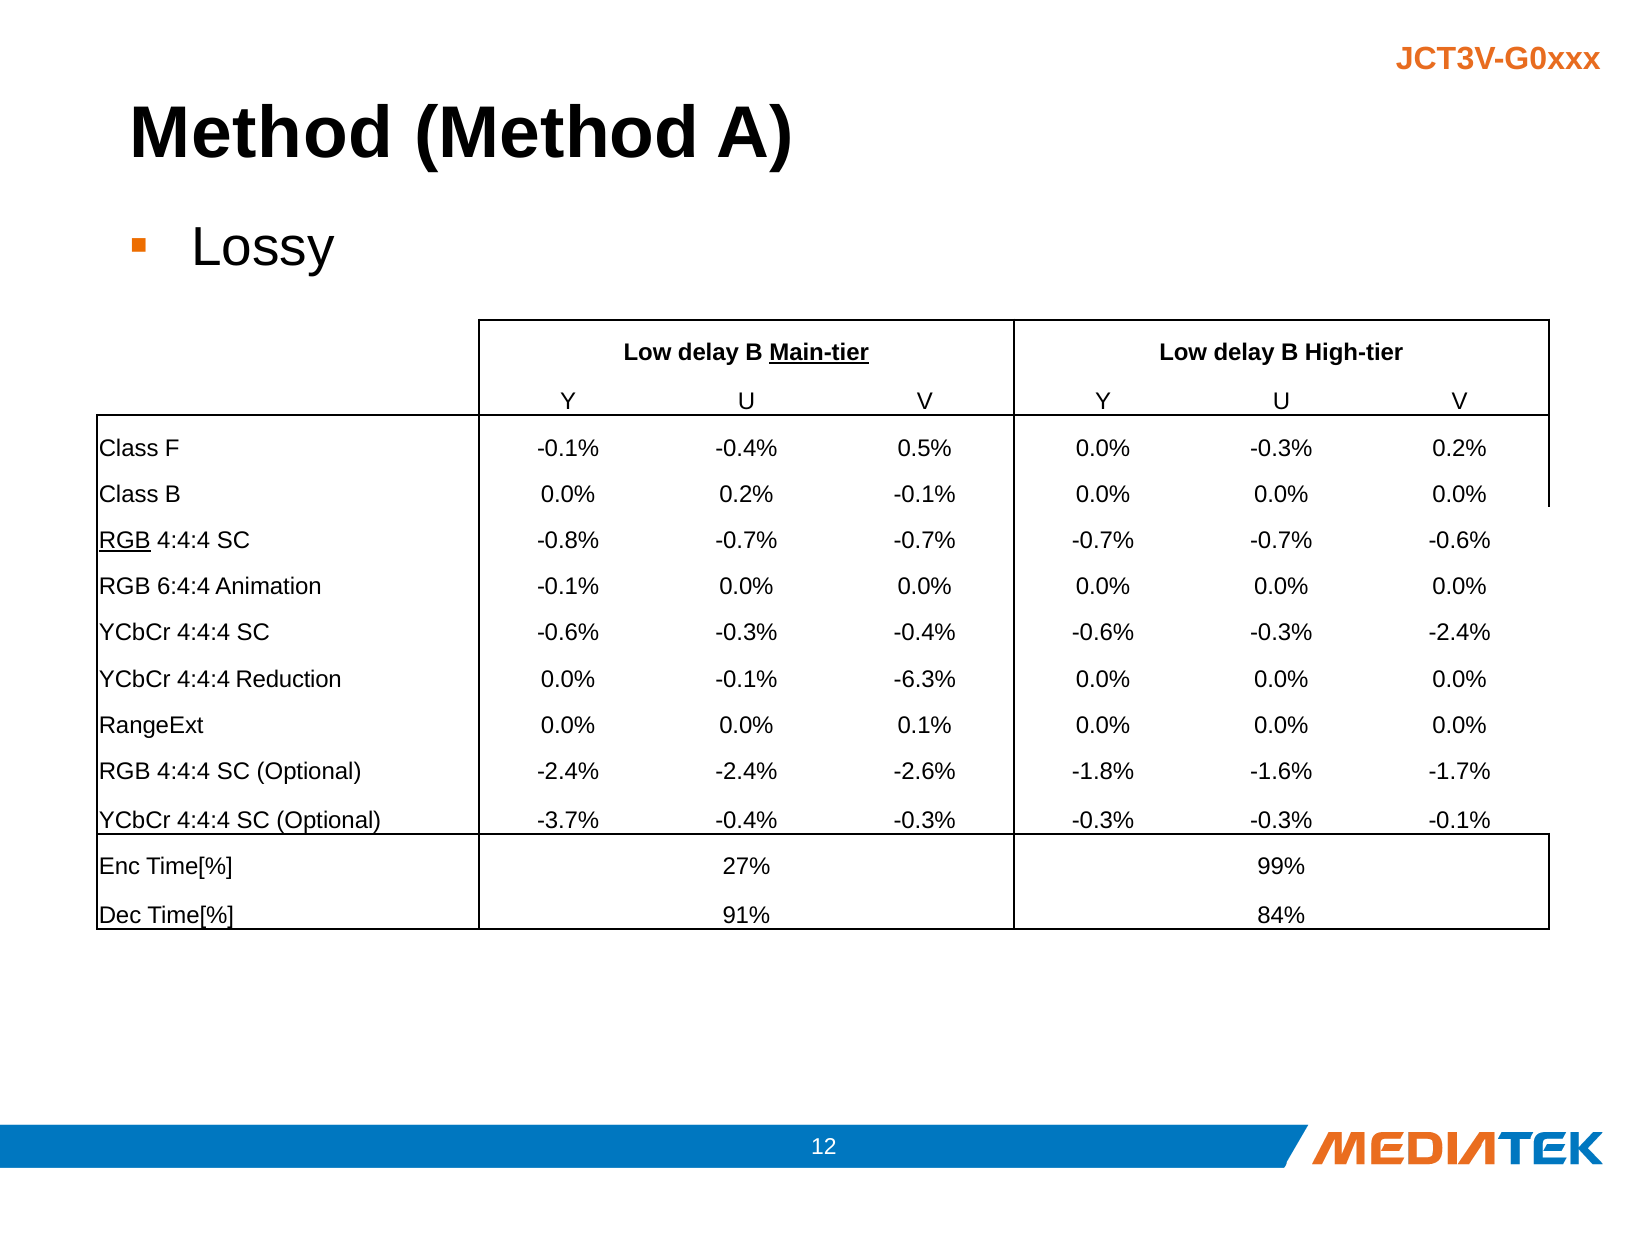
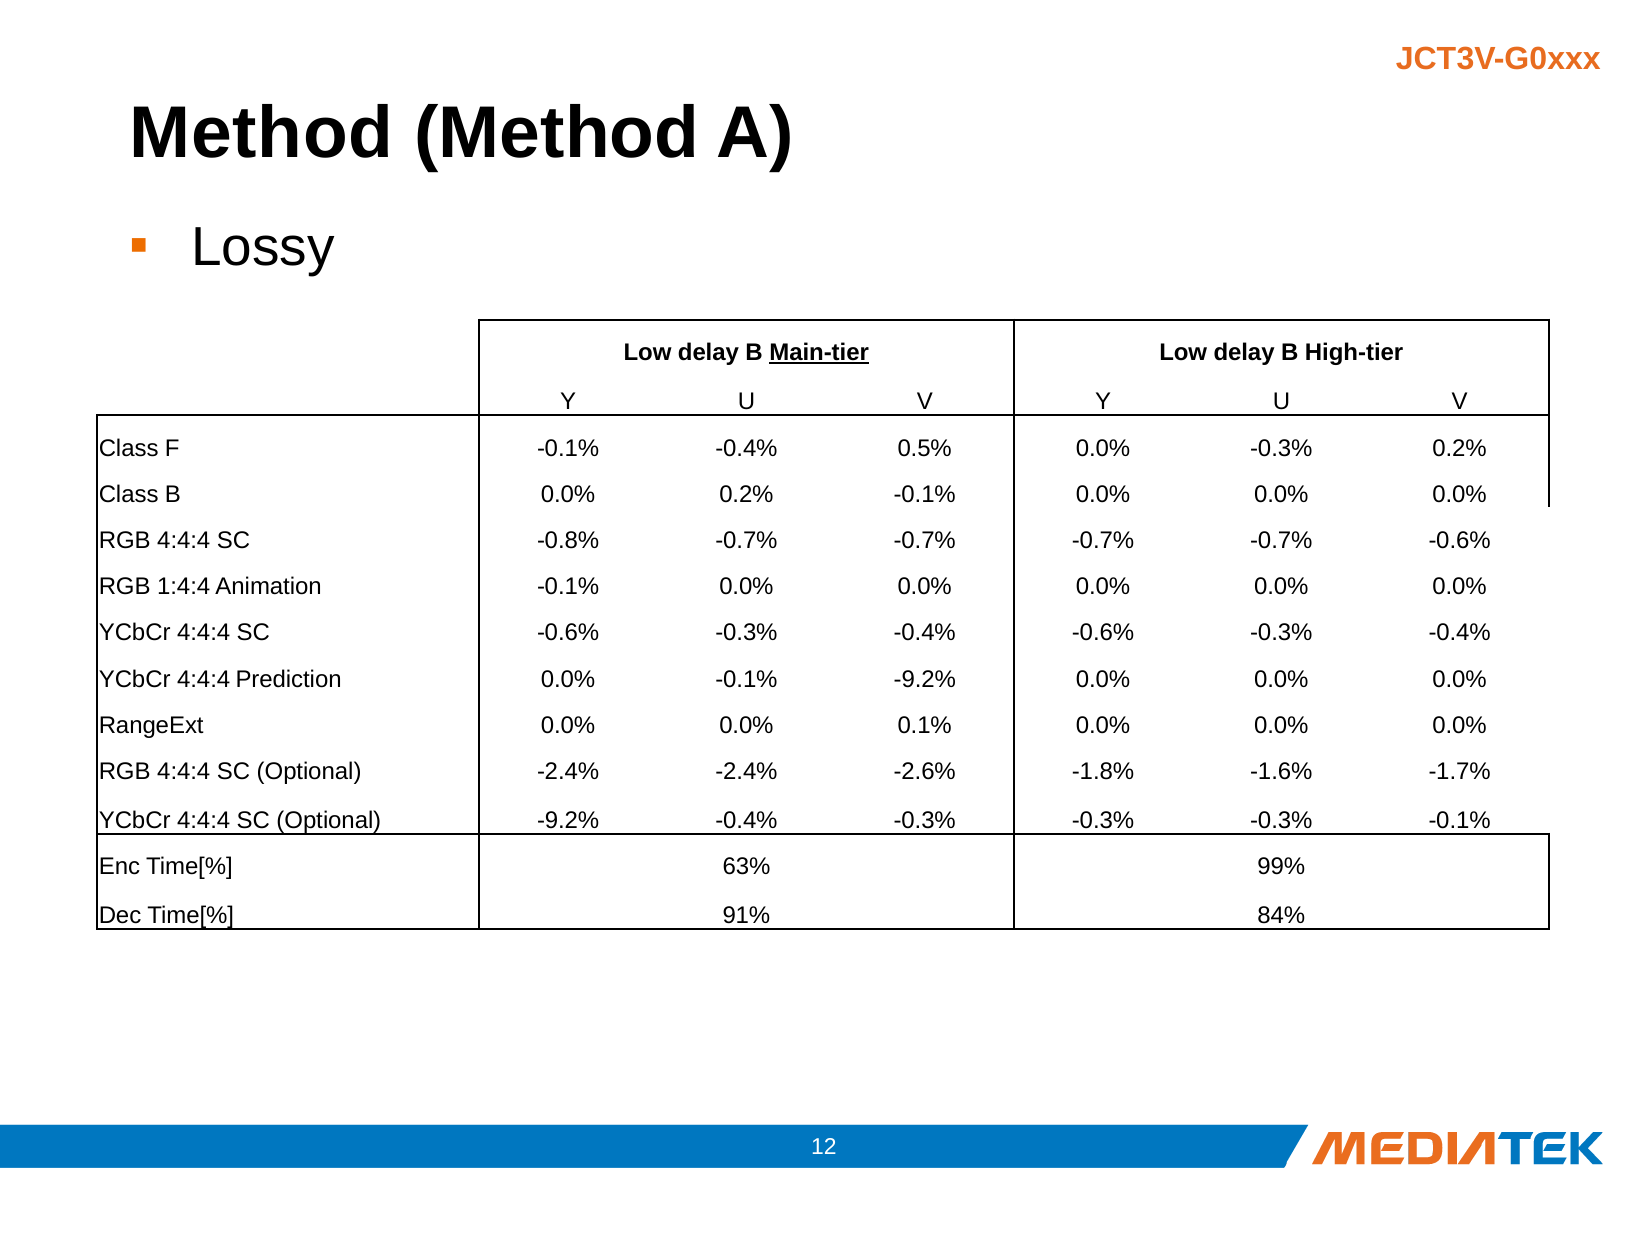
RGB underline: present -> none (125, 541)
6:4:4: 6:4:4 -> 1:4:4 (184, 587)
-0.4% -0.6% -0.3% -2.4%: -2.4% -> -0.4% (1460, 633)
Reduction: Reduction -> Prediction (289, 679)
-0.1% -6.3%: -6.3% -> -9.2% (925, 679)
Optional -3.7%: -3.7% -> -9.2% (568, 821)
27%: 27% -> 63% (746, 867)
